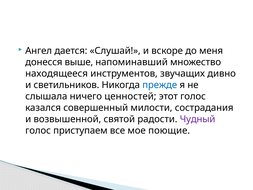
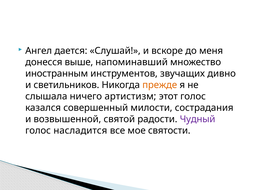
находящееся: находящееся -> иностранным (57, 73)
прежде colour: blue -> orange (160, 85)
ценностей: ценностей -> артистизм (130, 96)
приступаем: приступаем -> насладится (80, 130)
поющие: поющие -> святости (169, 130)
